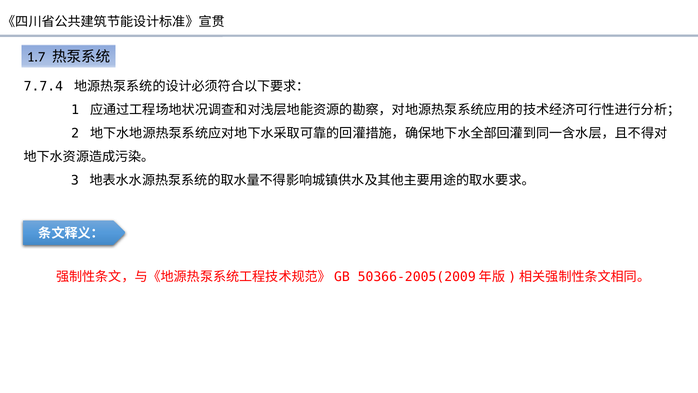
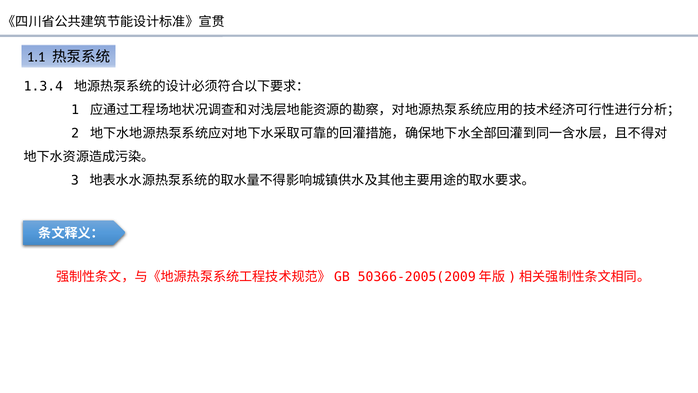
1.7: 1.7 -> 1.1 (36, 57)
7.7.4: 7.7.4 -> 1.3.4 (43, 86)
